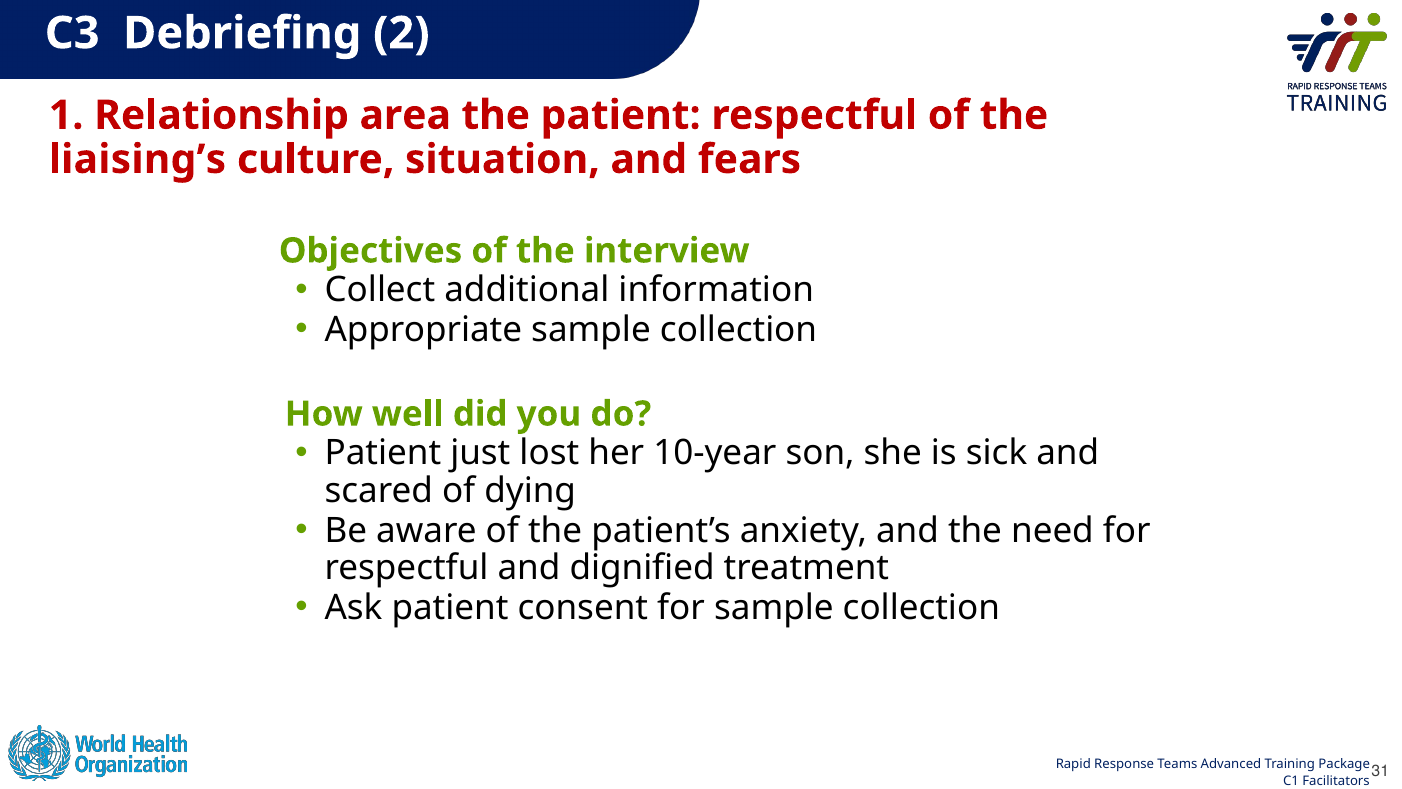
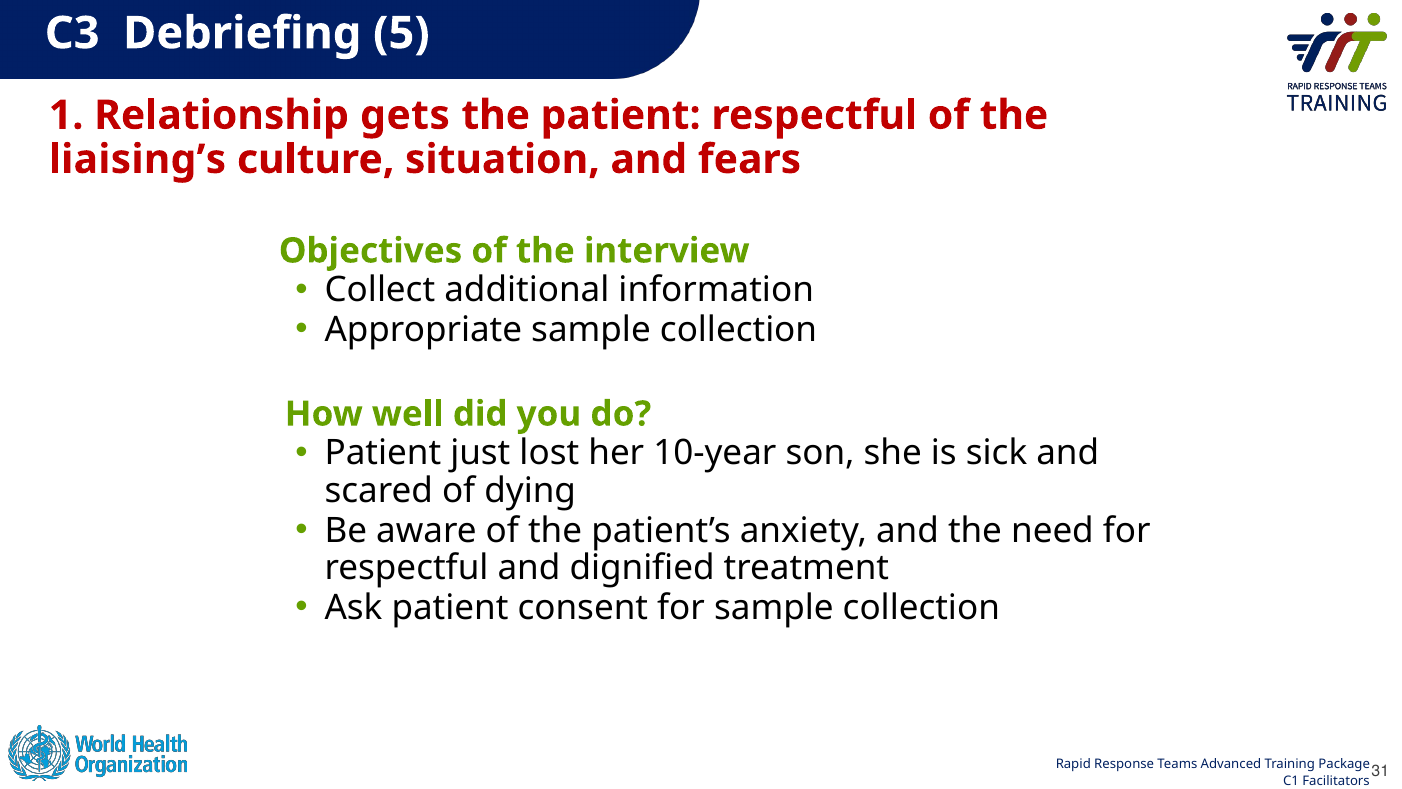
2: 2 -> 5 (401, 33)
area: area -> gets (405, 115)
